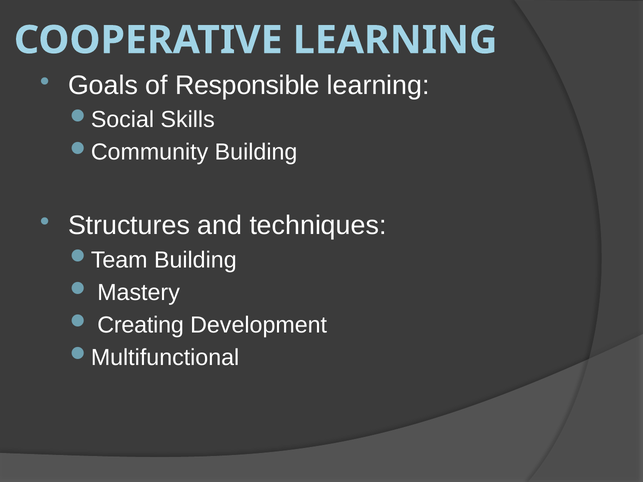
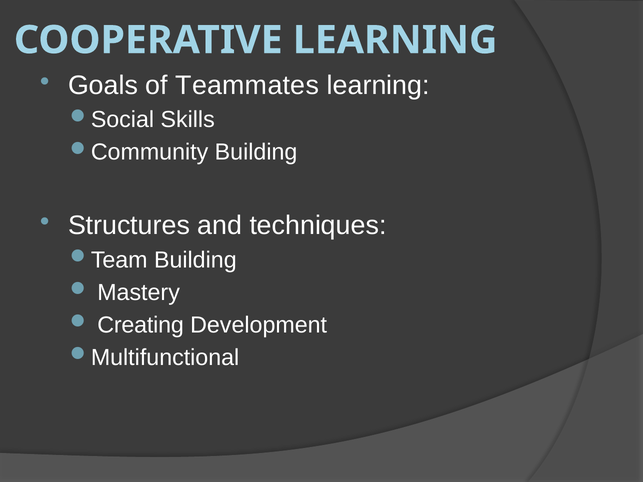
Responsible: Responsible -> Teammates (247, 85)
